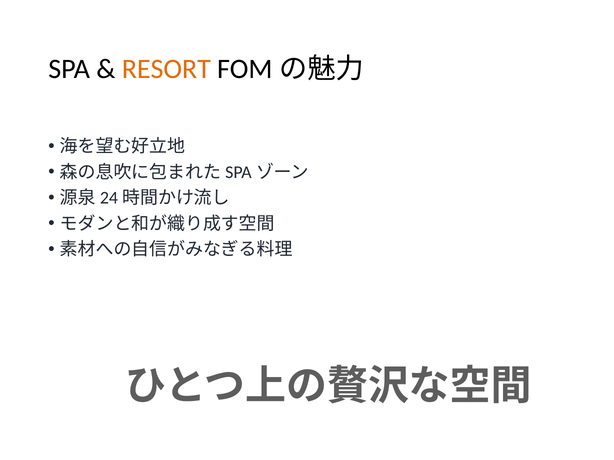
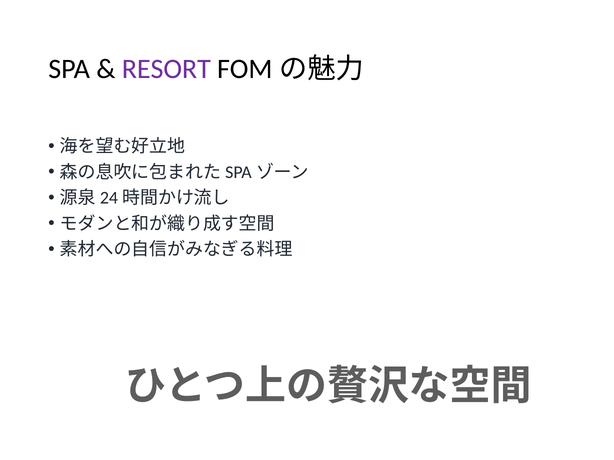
RESORT colour: orange -> purple (166, 69)
